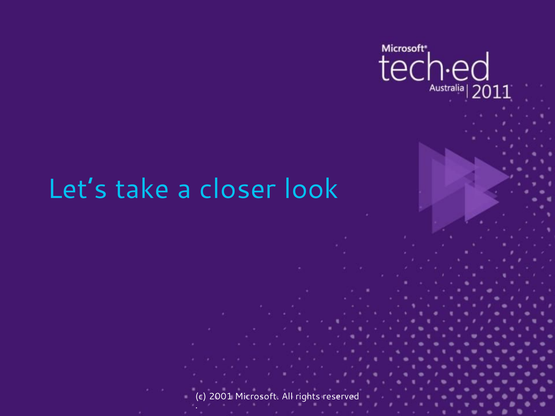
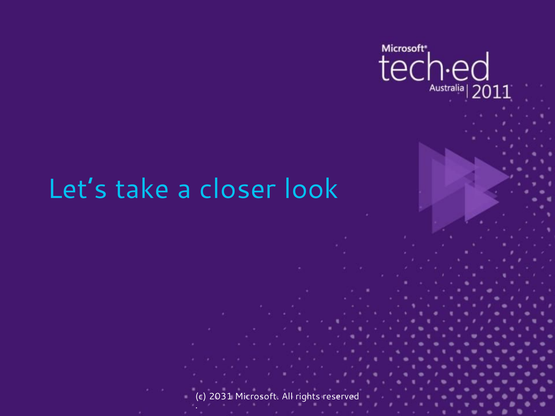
2001: 2001 -> 2031 (221, 397)
